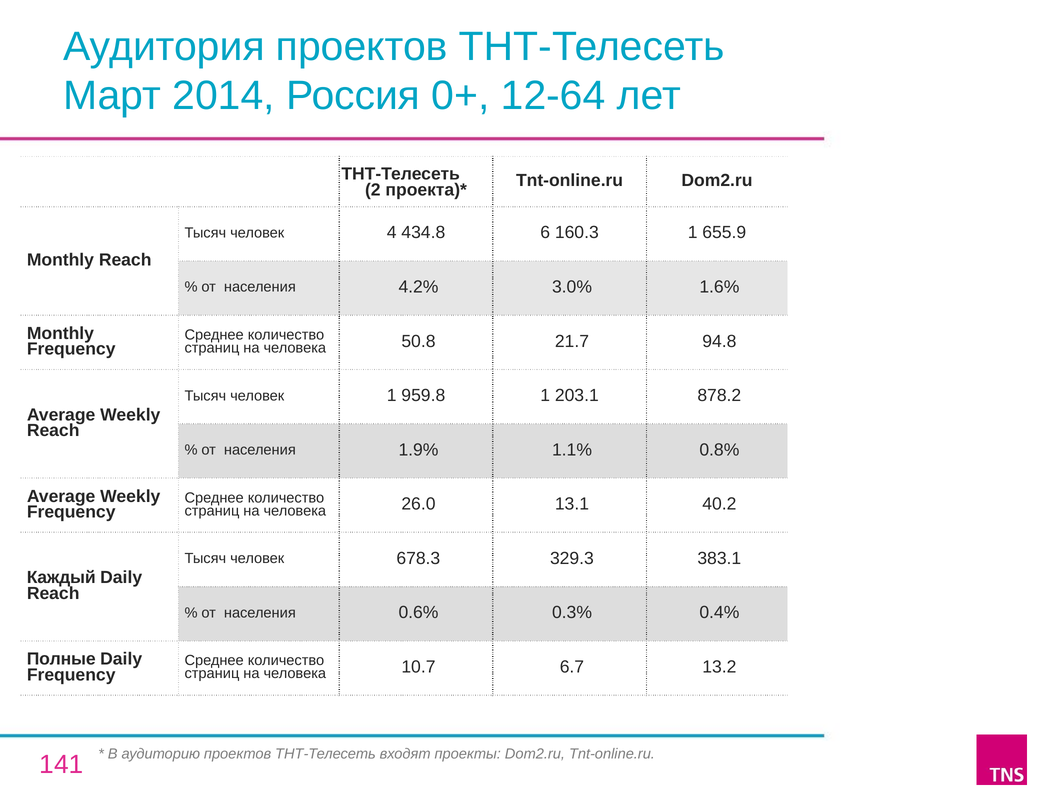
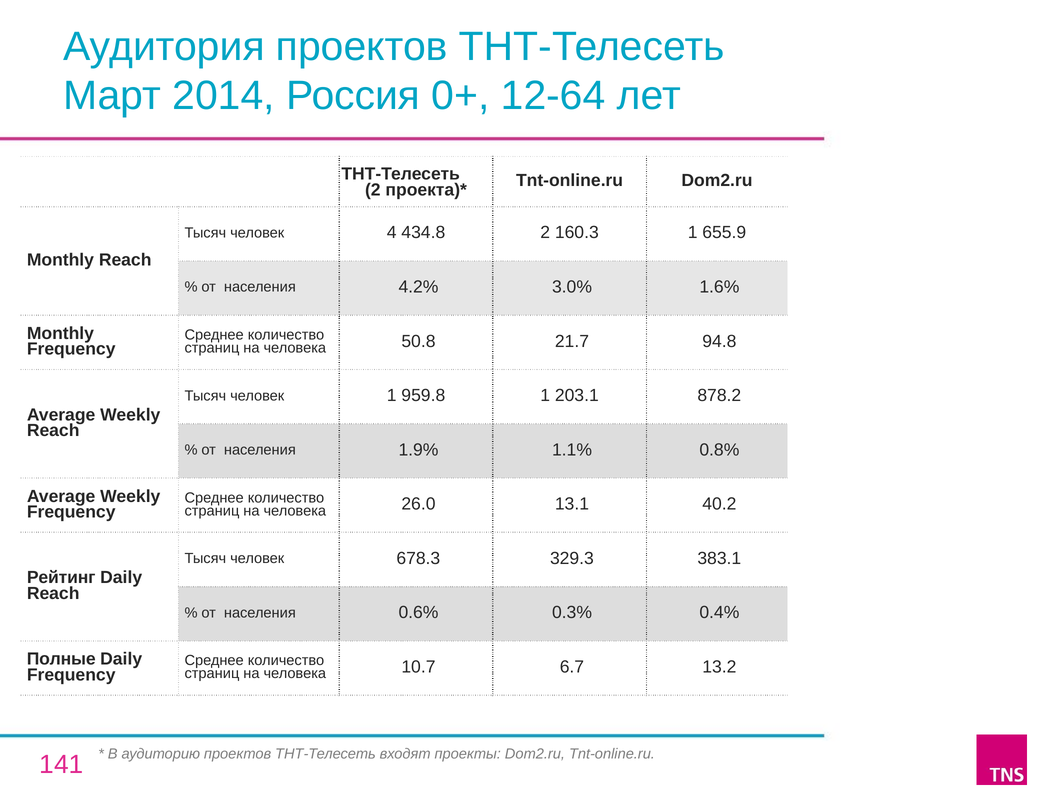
434.8 6: 6 -> 2 (545, 233)
Каждый: Каждый -> Рейтинг (61, 578)
